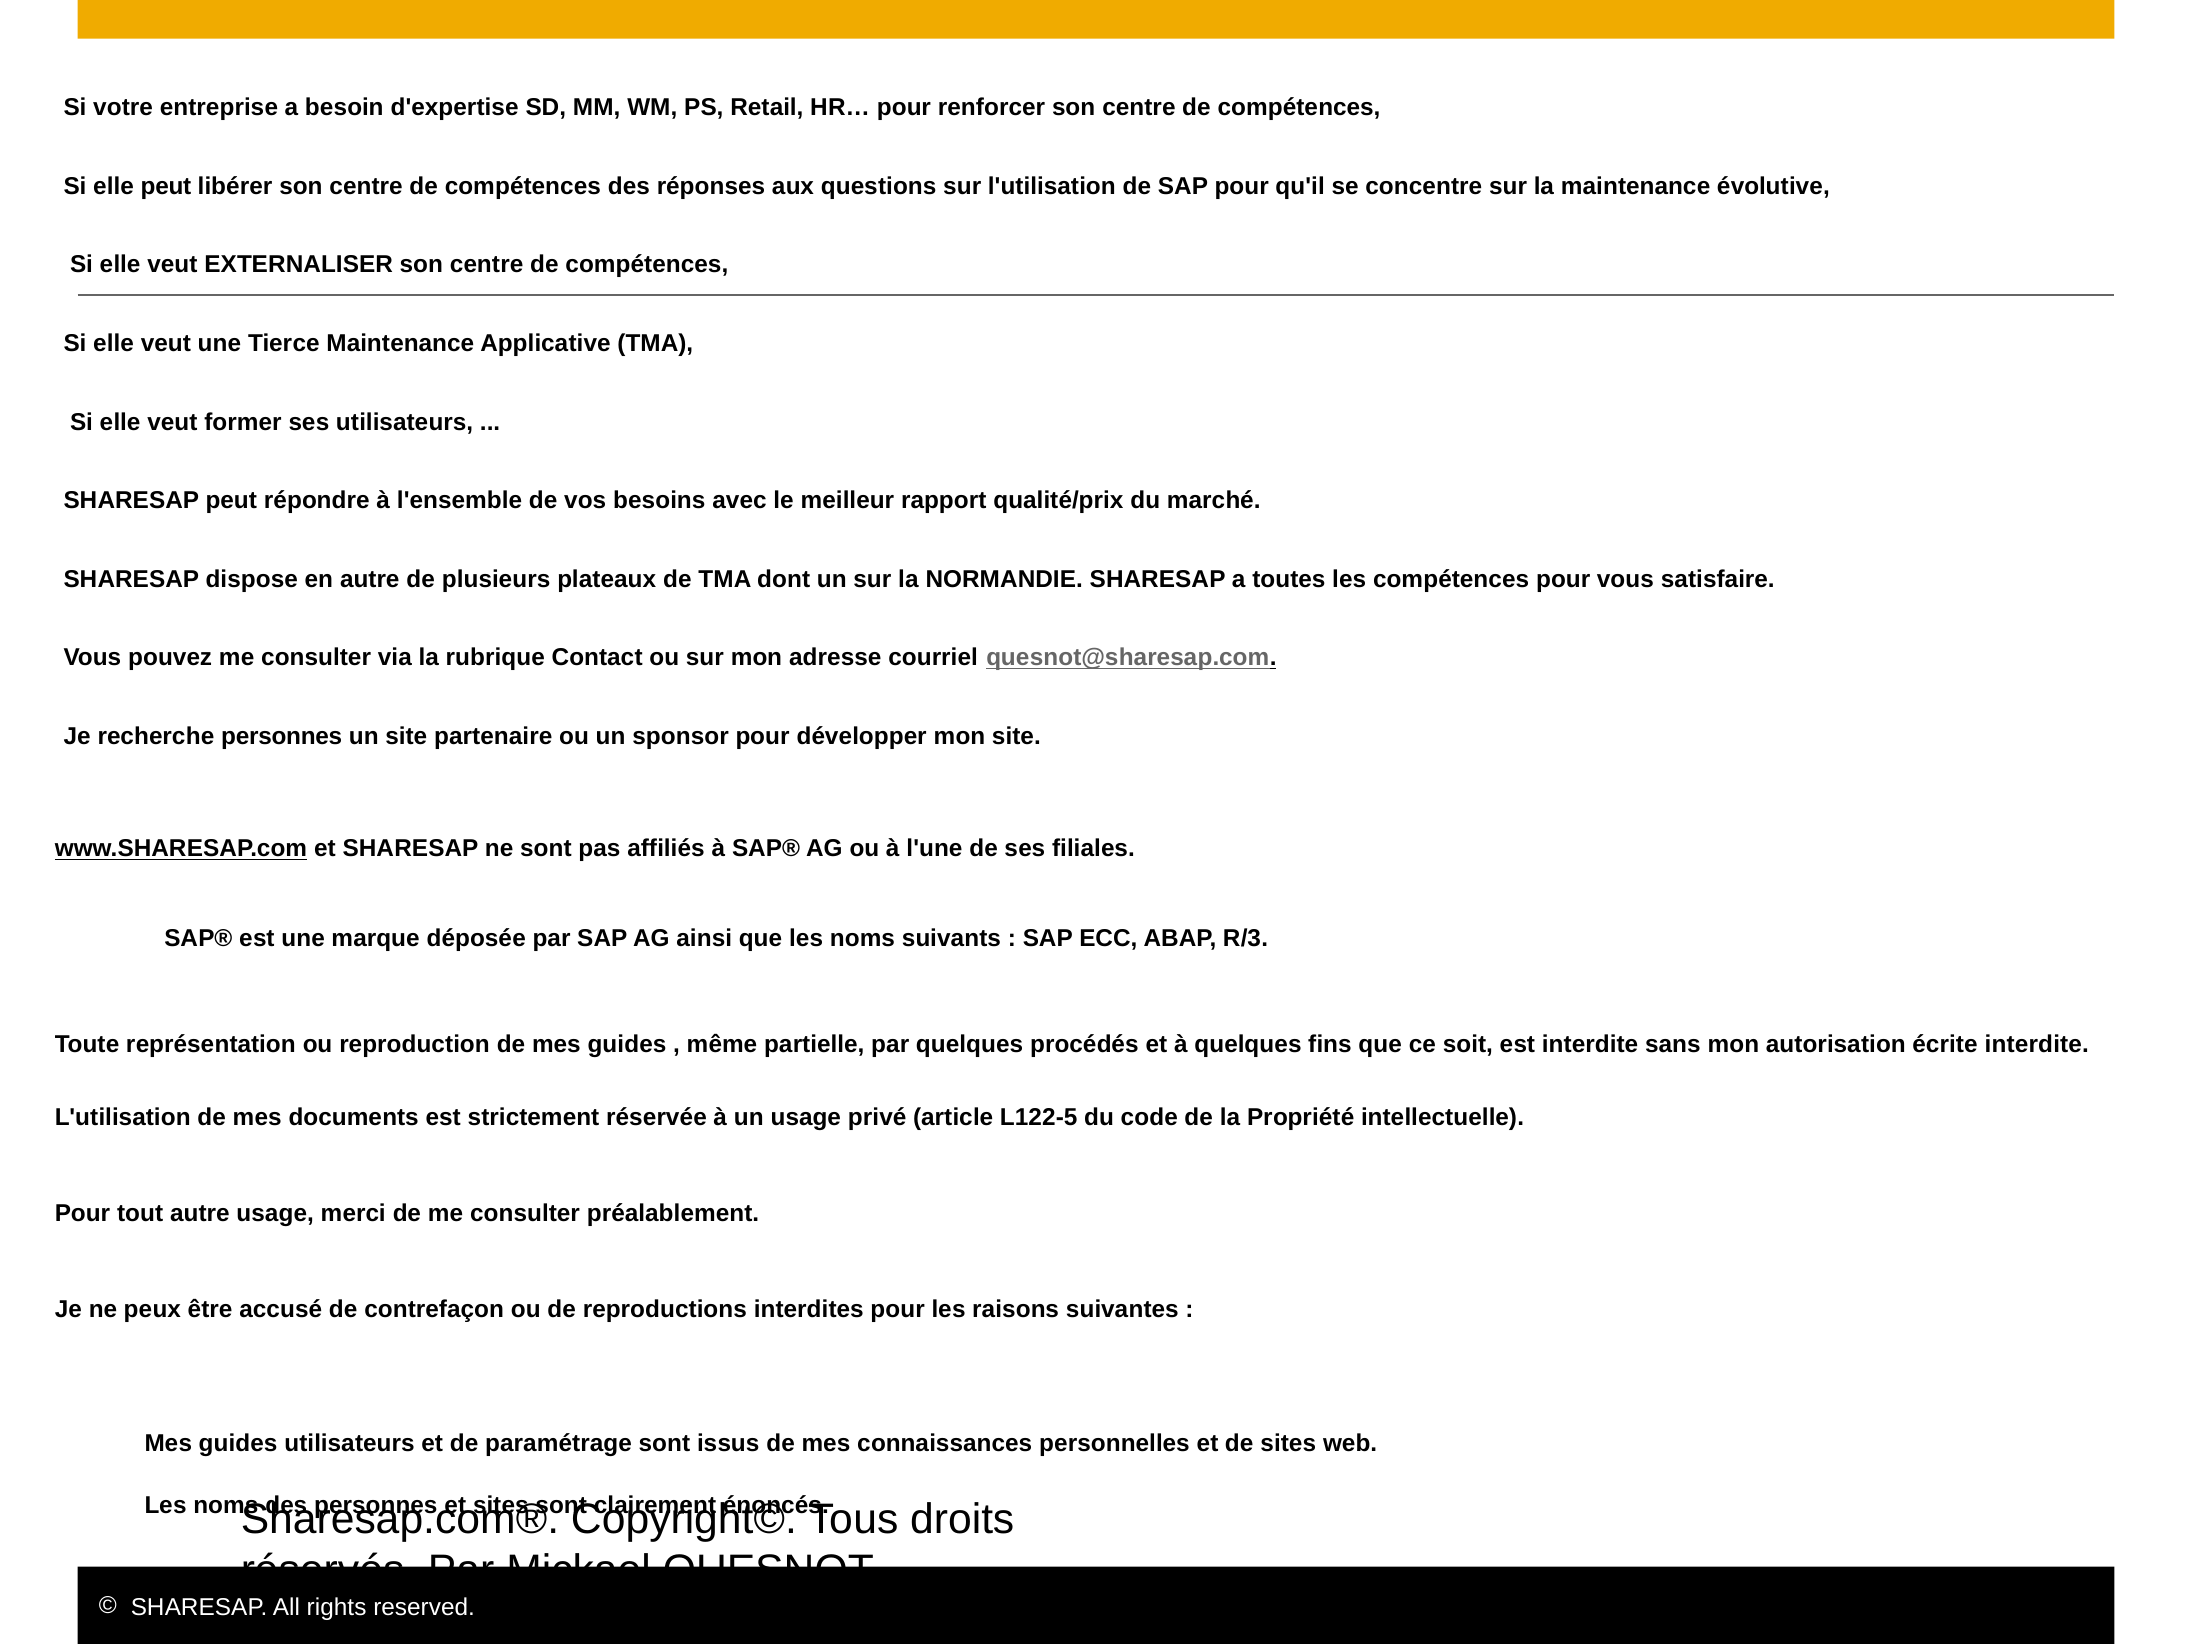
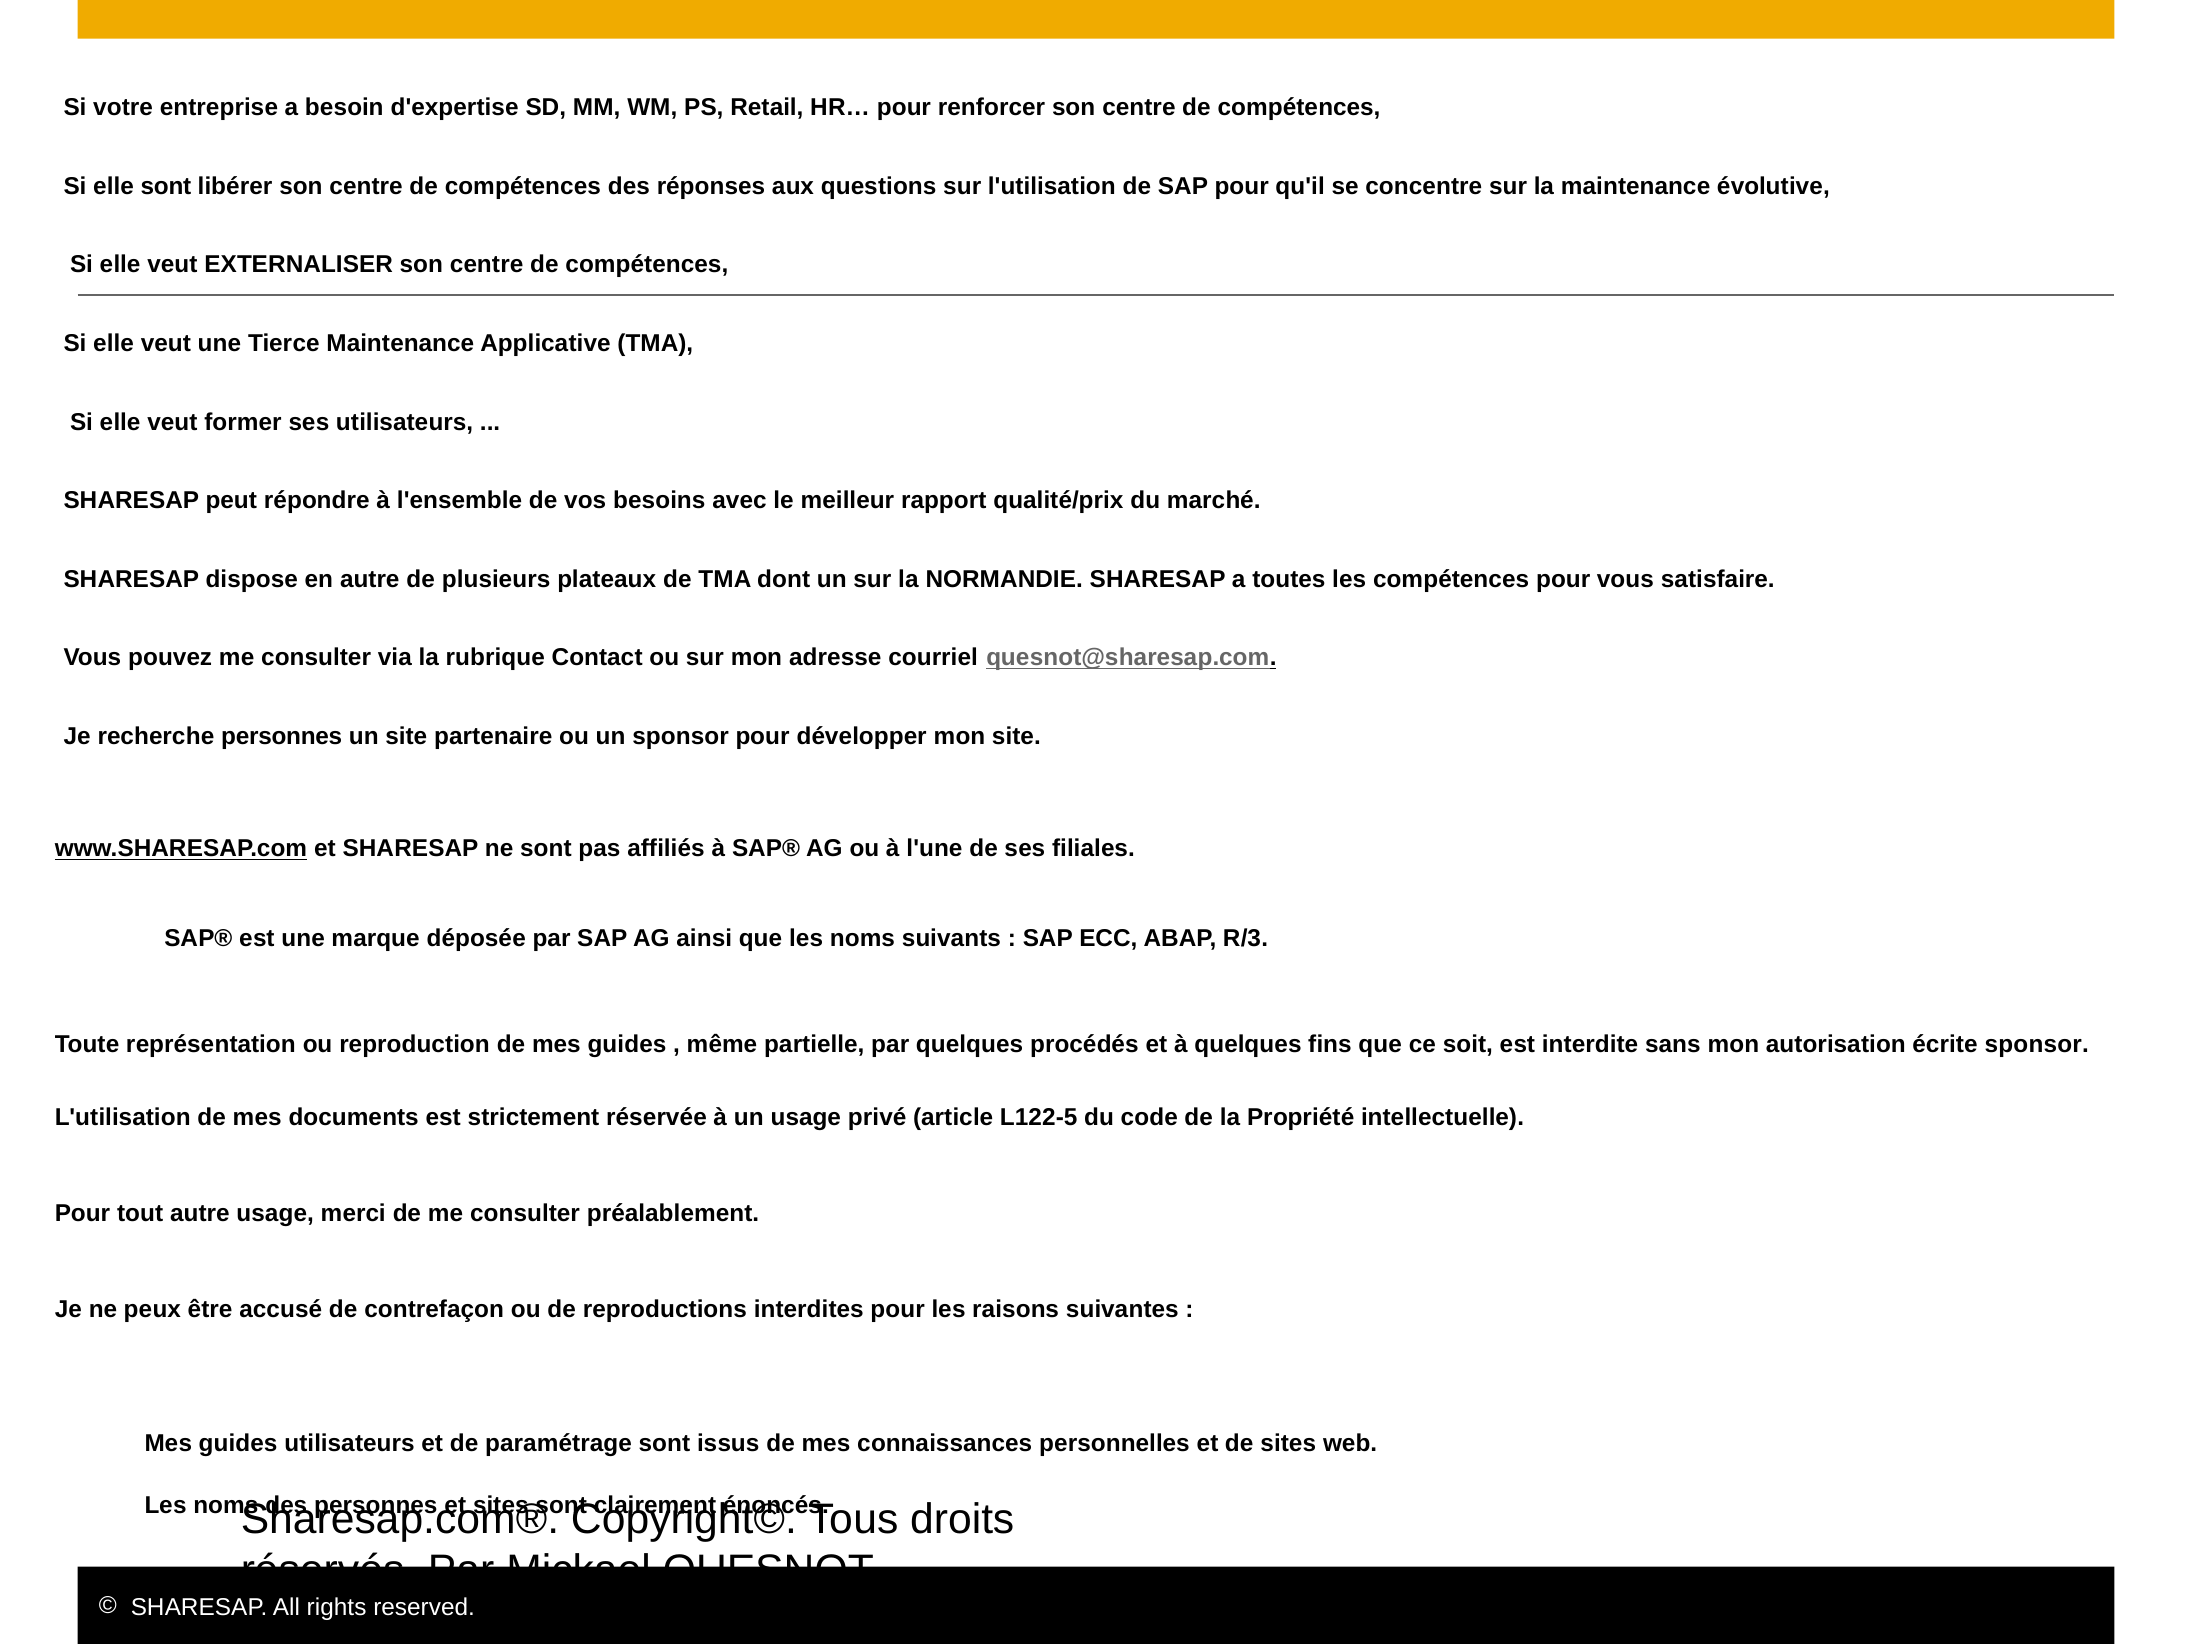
elle peut: peut -> sont (166, 186)
écrite interdite: interdite -> sponsor (2037, 1044)
